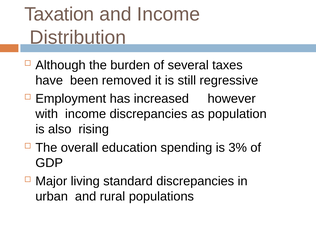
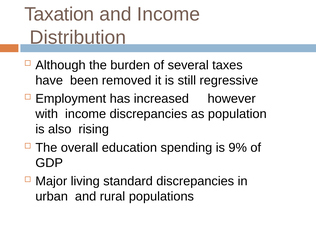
3%: 3% -> 9% (238, 148)
